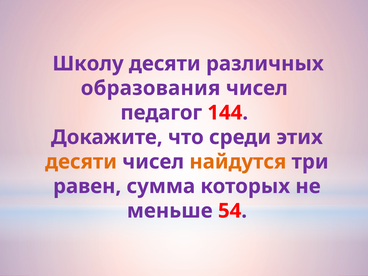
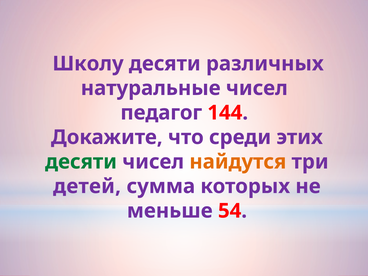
образования: образования -> натуральные (151, 88)
десяти colour: orange -> green (81, 162)
равен: равен -> детей (87, 186)
